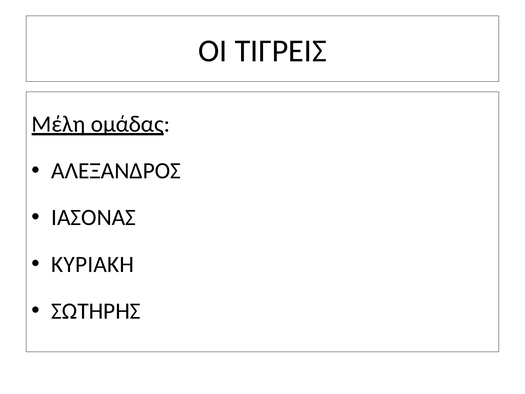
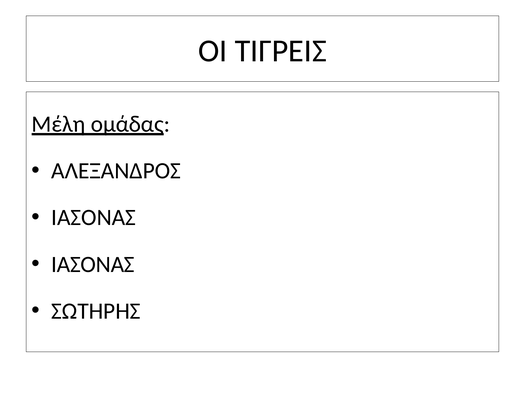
ΚΥΡΙΑΚΗ: ΚΥΡΙΑΚΗ -> ΙΑΣΟΝΑΣ (93, 264)
